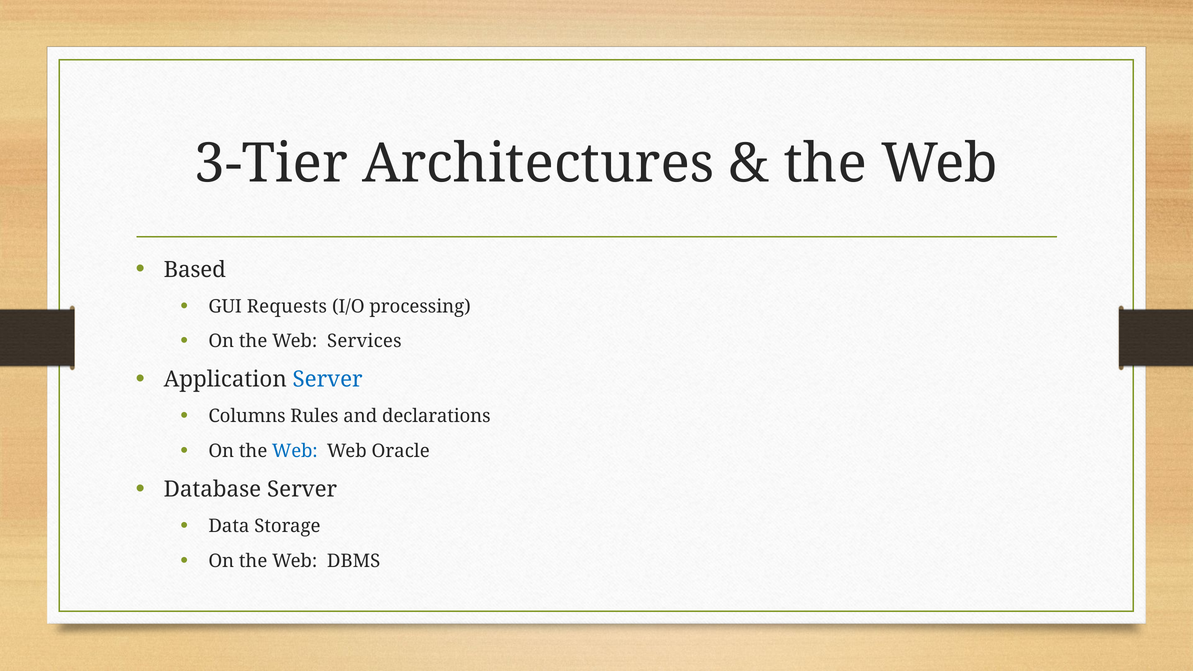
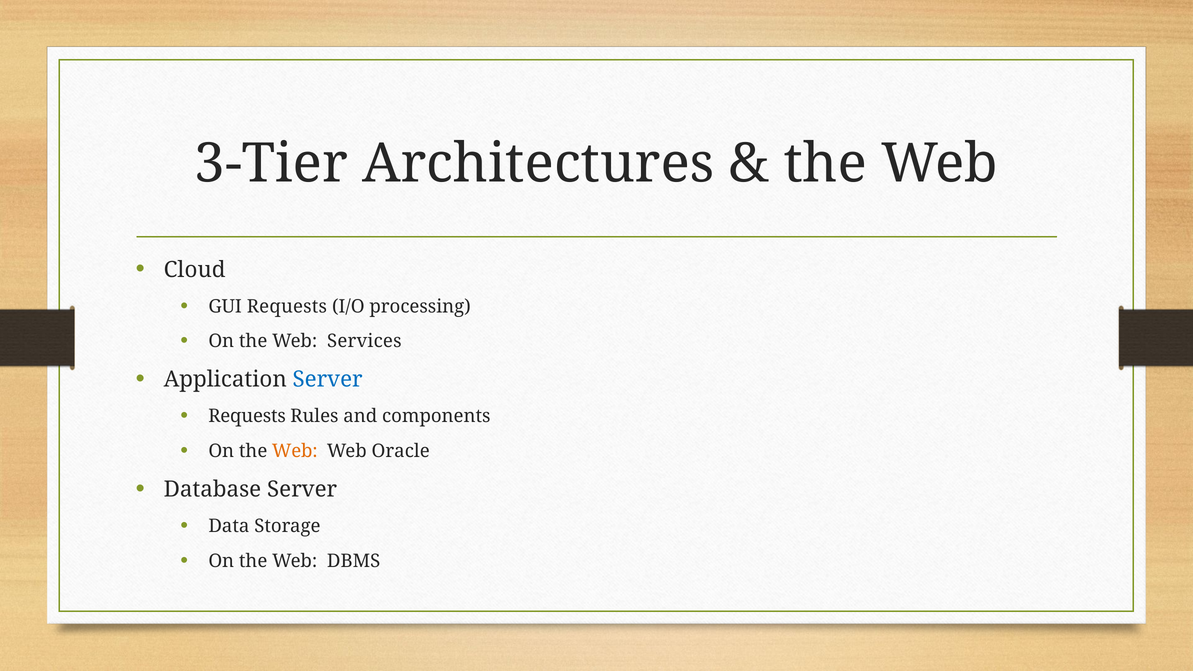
Based: Based -> Cloud (195, 270)
Columns: Columns -> Requests (247, 416)
declarations: declarations -> components (436, 416)
Web colour: blue -> orange (295, 451)
